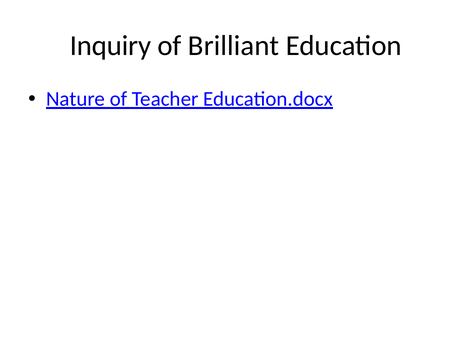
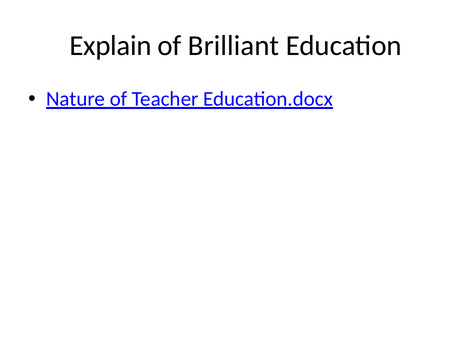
Inquiry: Inquiry -> Explain (111, 46)
